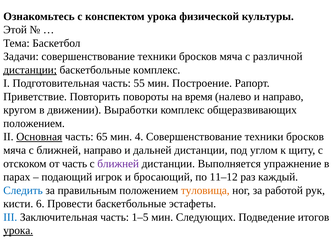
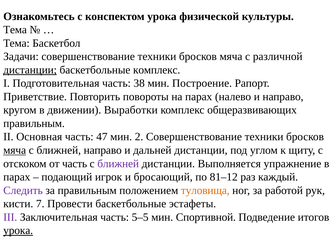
Этой: Этой -> Тема (15, 30)
55: 55 -> 38 (139, 83)
на время: время -> парах (199, 97)
положением: положением -> правильным (34, 124)
Основная underline: present -> none (39, 137)
65: 65 -> 47 (102, 137)
4: 4 -> 2 (139, 137)
мяча underline: none -> present (15, 150)
11–12: 11–12 -> 81–12 (224, 177)
Следить colour: blue -> purple (23, 191)
6: 6 -> 7 (40, 204)
III colour: blue -> purple (10, 217)
1–5: 1–5 -> 5–5 (140, 217)
Следующих: Следующих -> Спортивной (206, 217)
